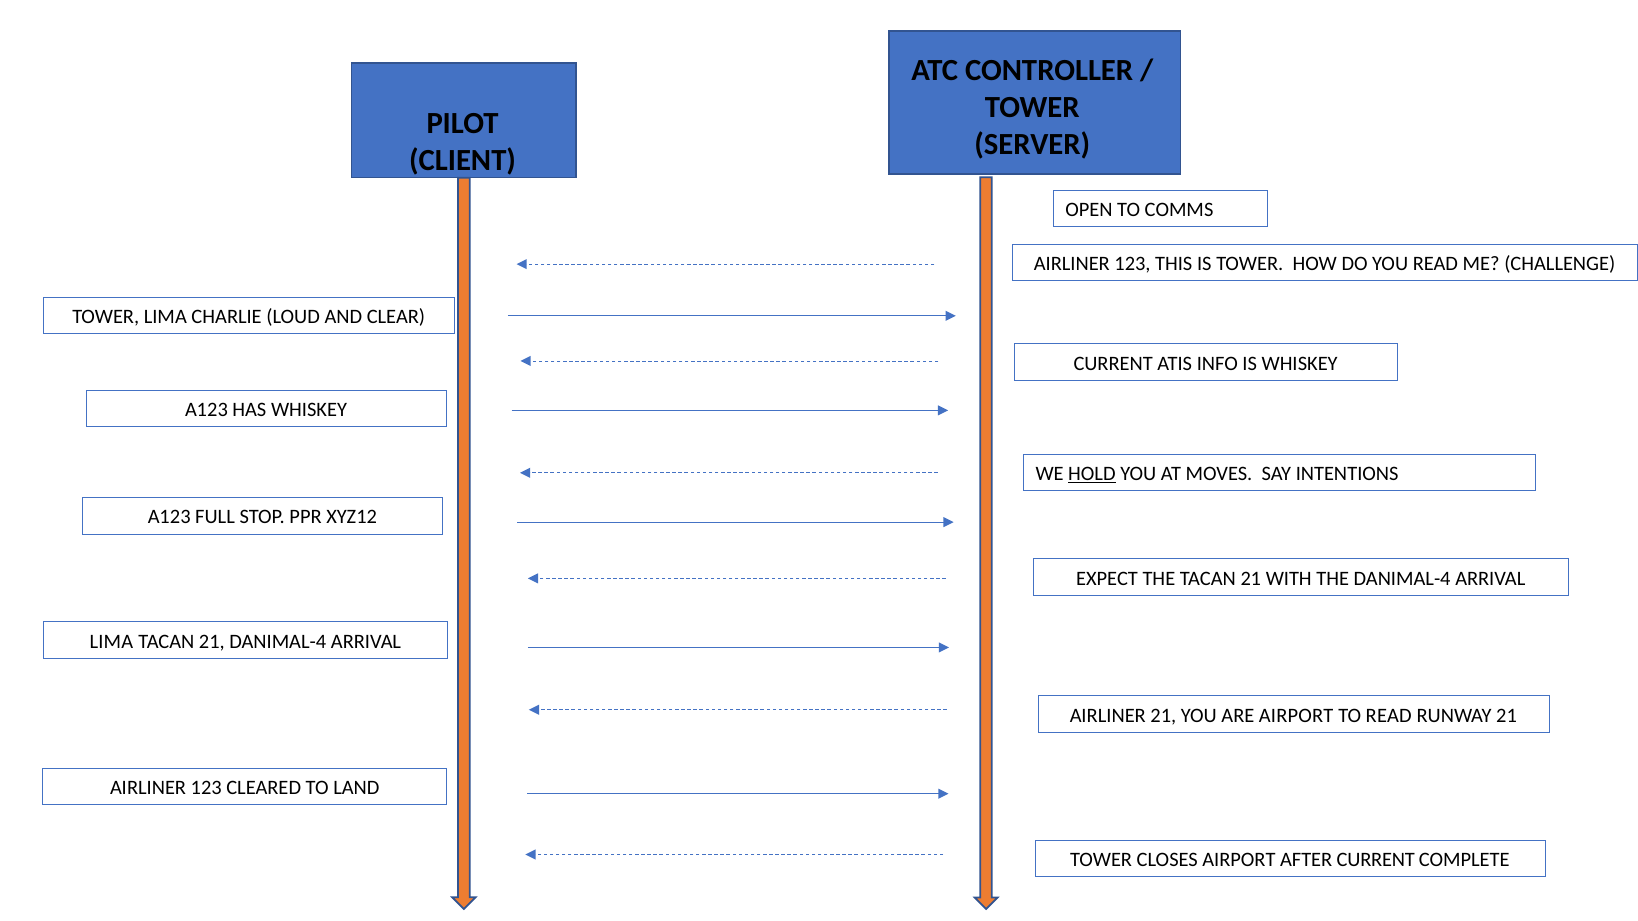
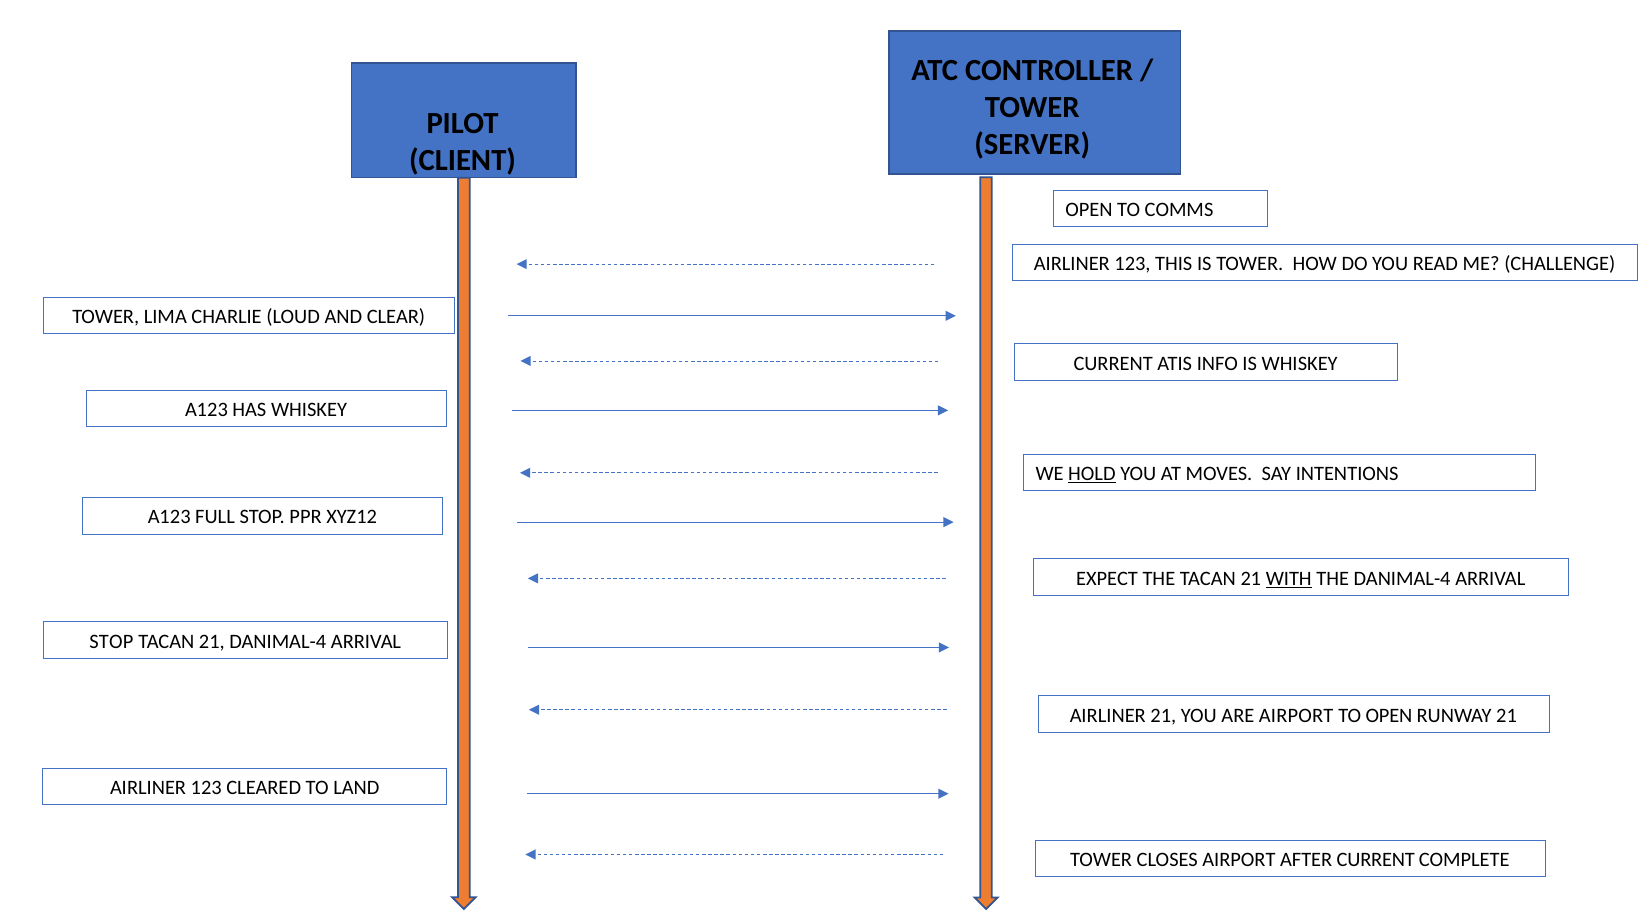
WITH underline: none -> present (1289, 579)
LIMA: LIMA -> STOP (111, 642)
TO READ: READ -> OPEN (1389, 716)
